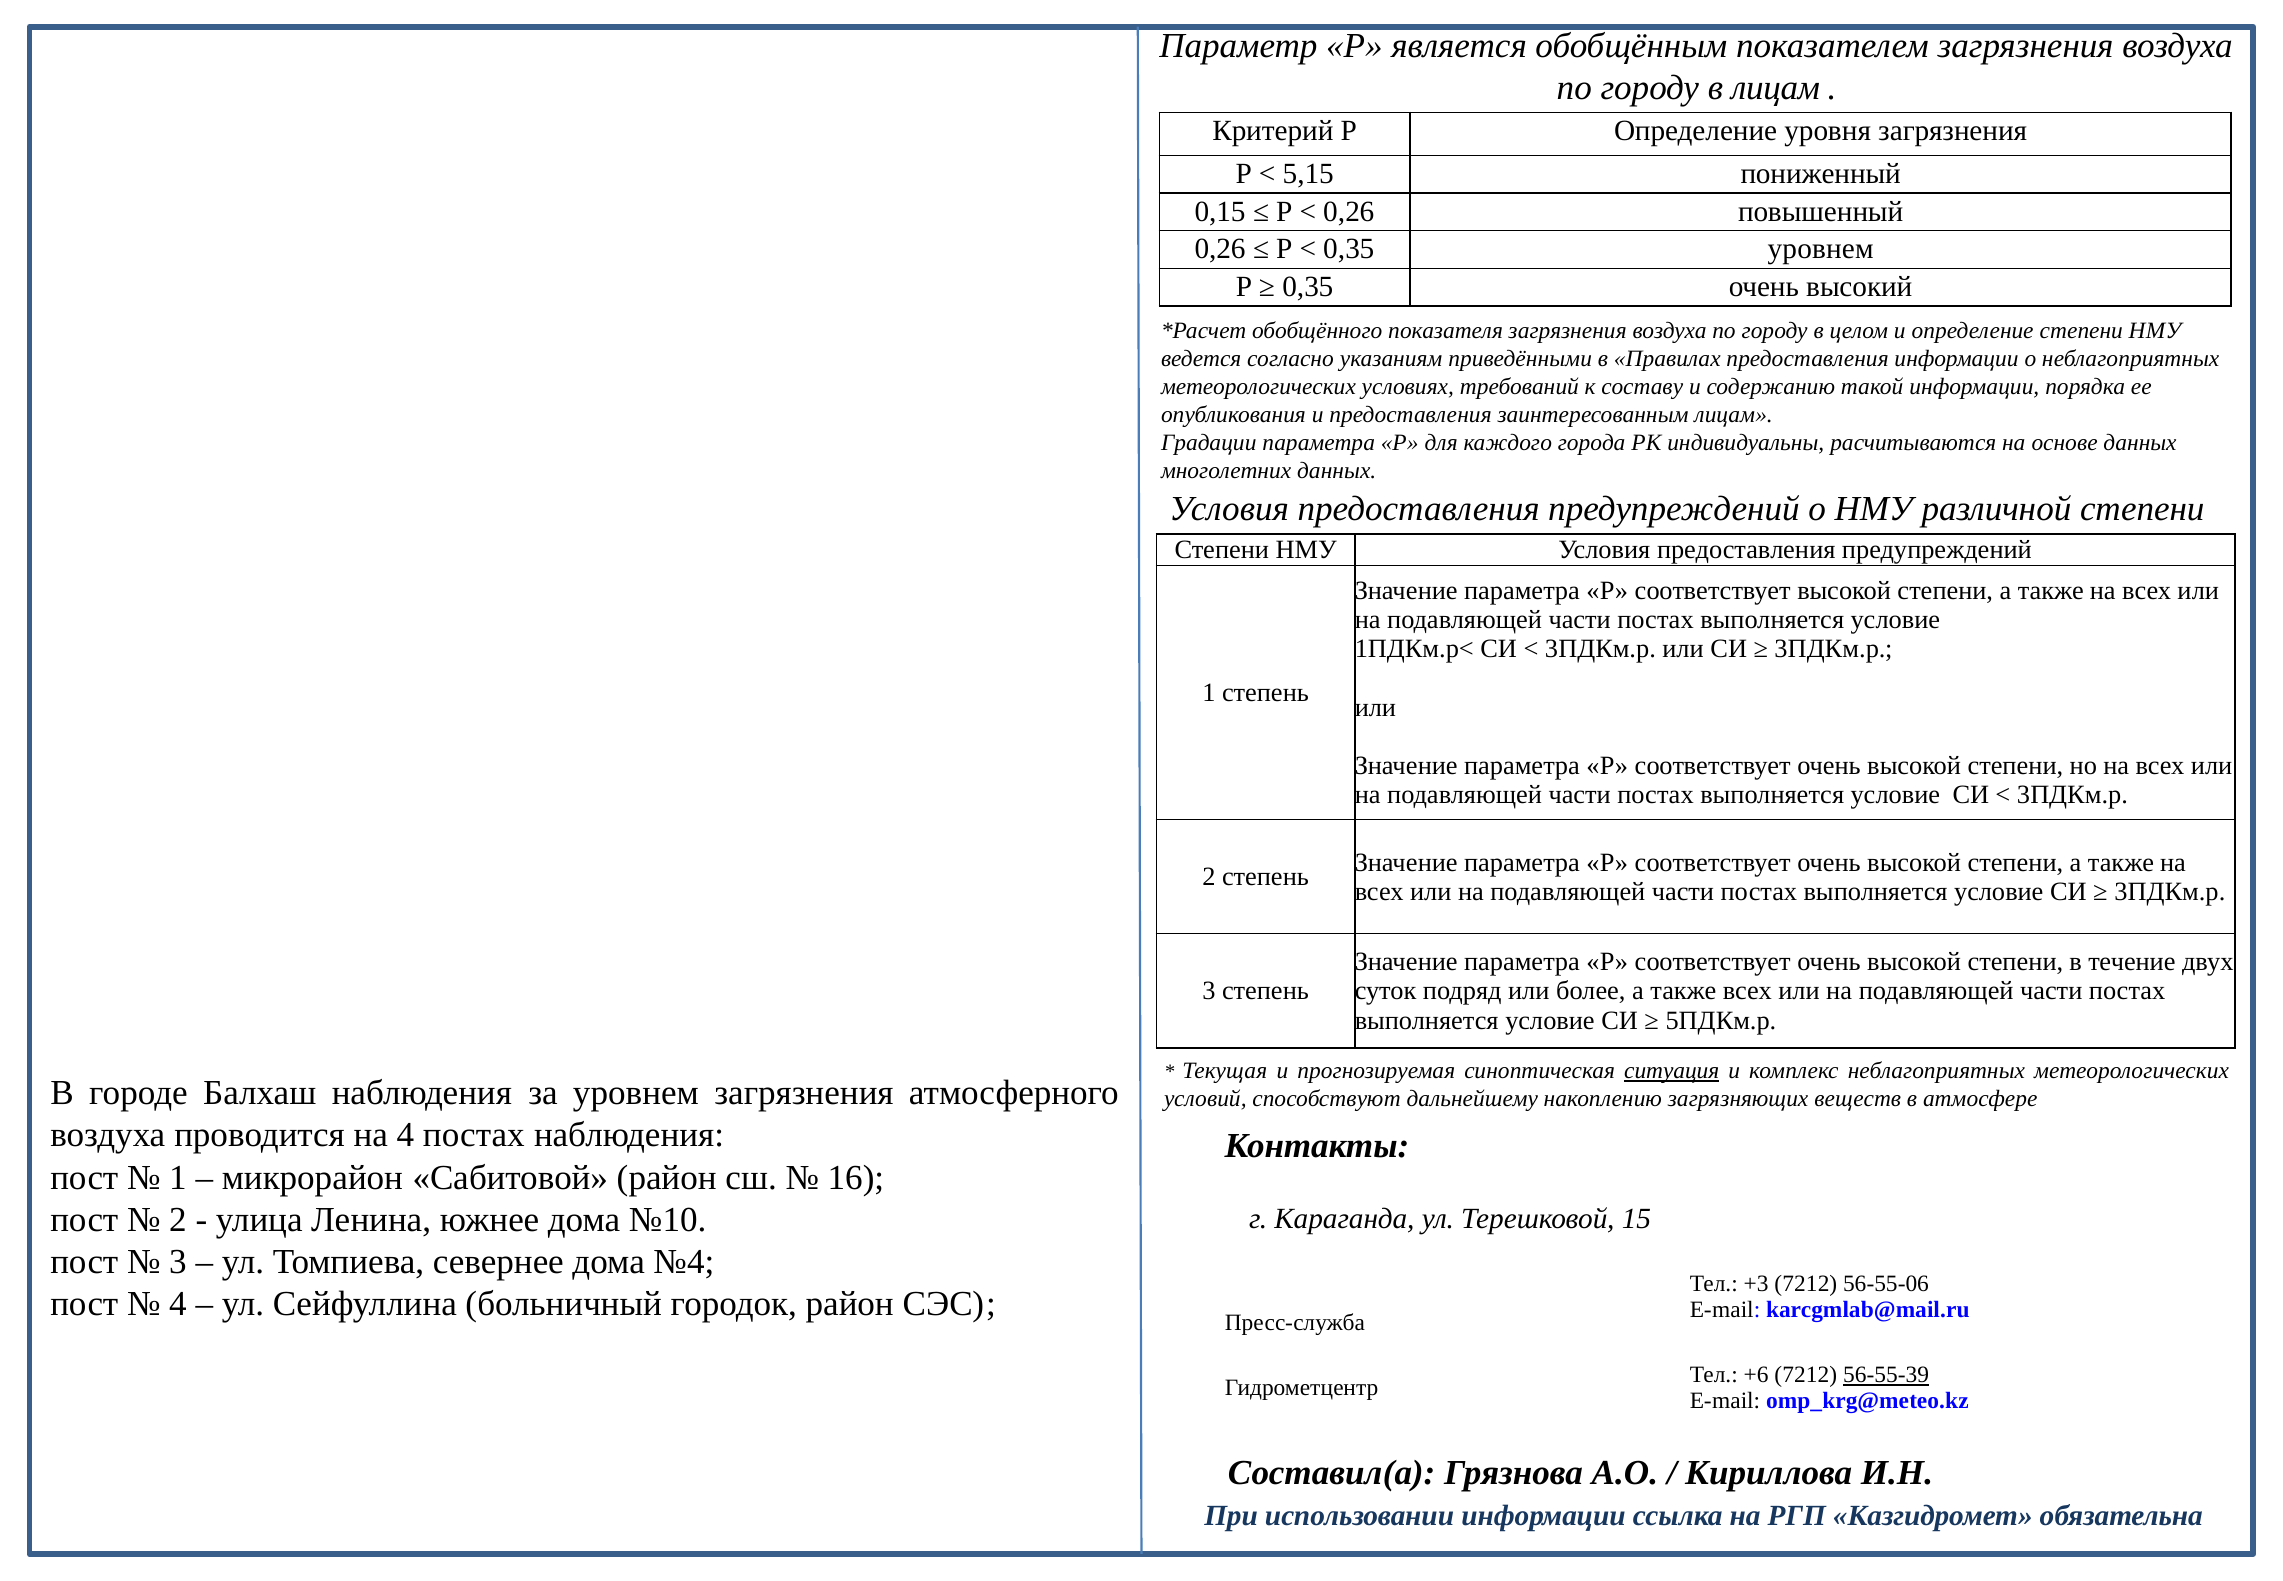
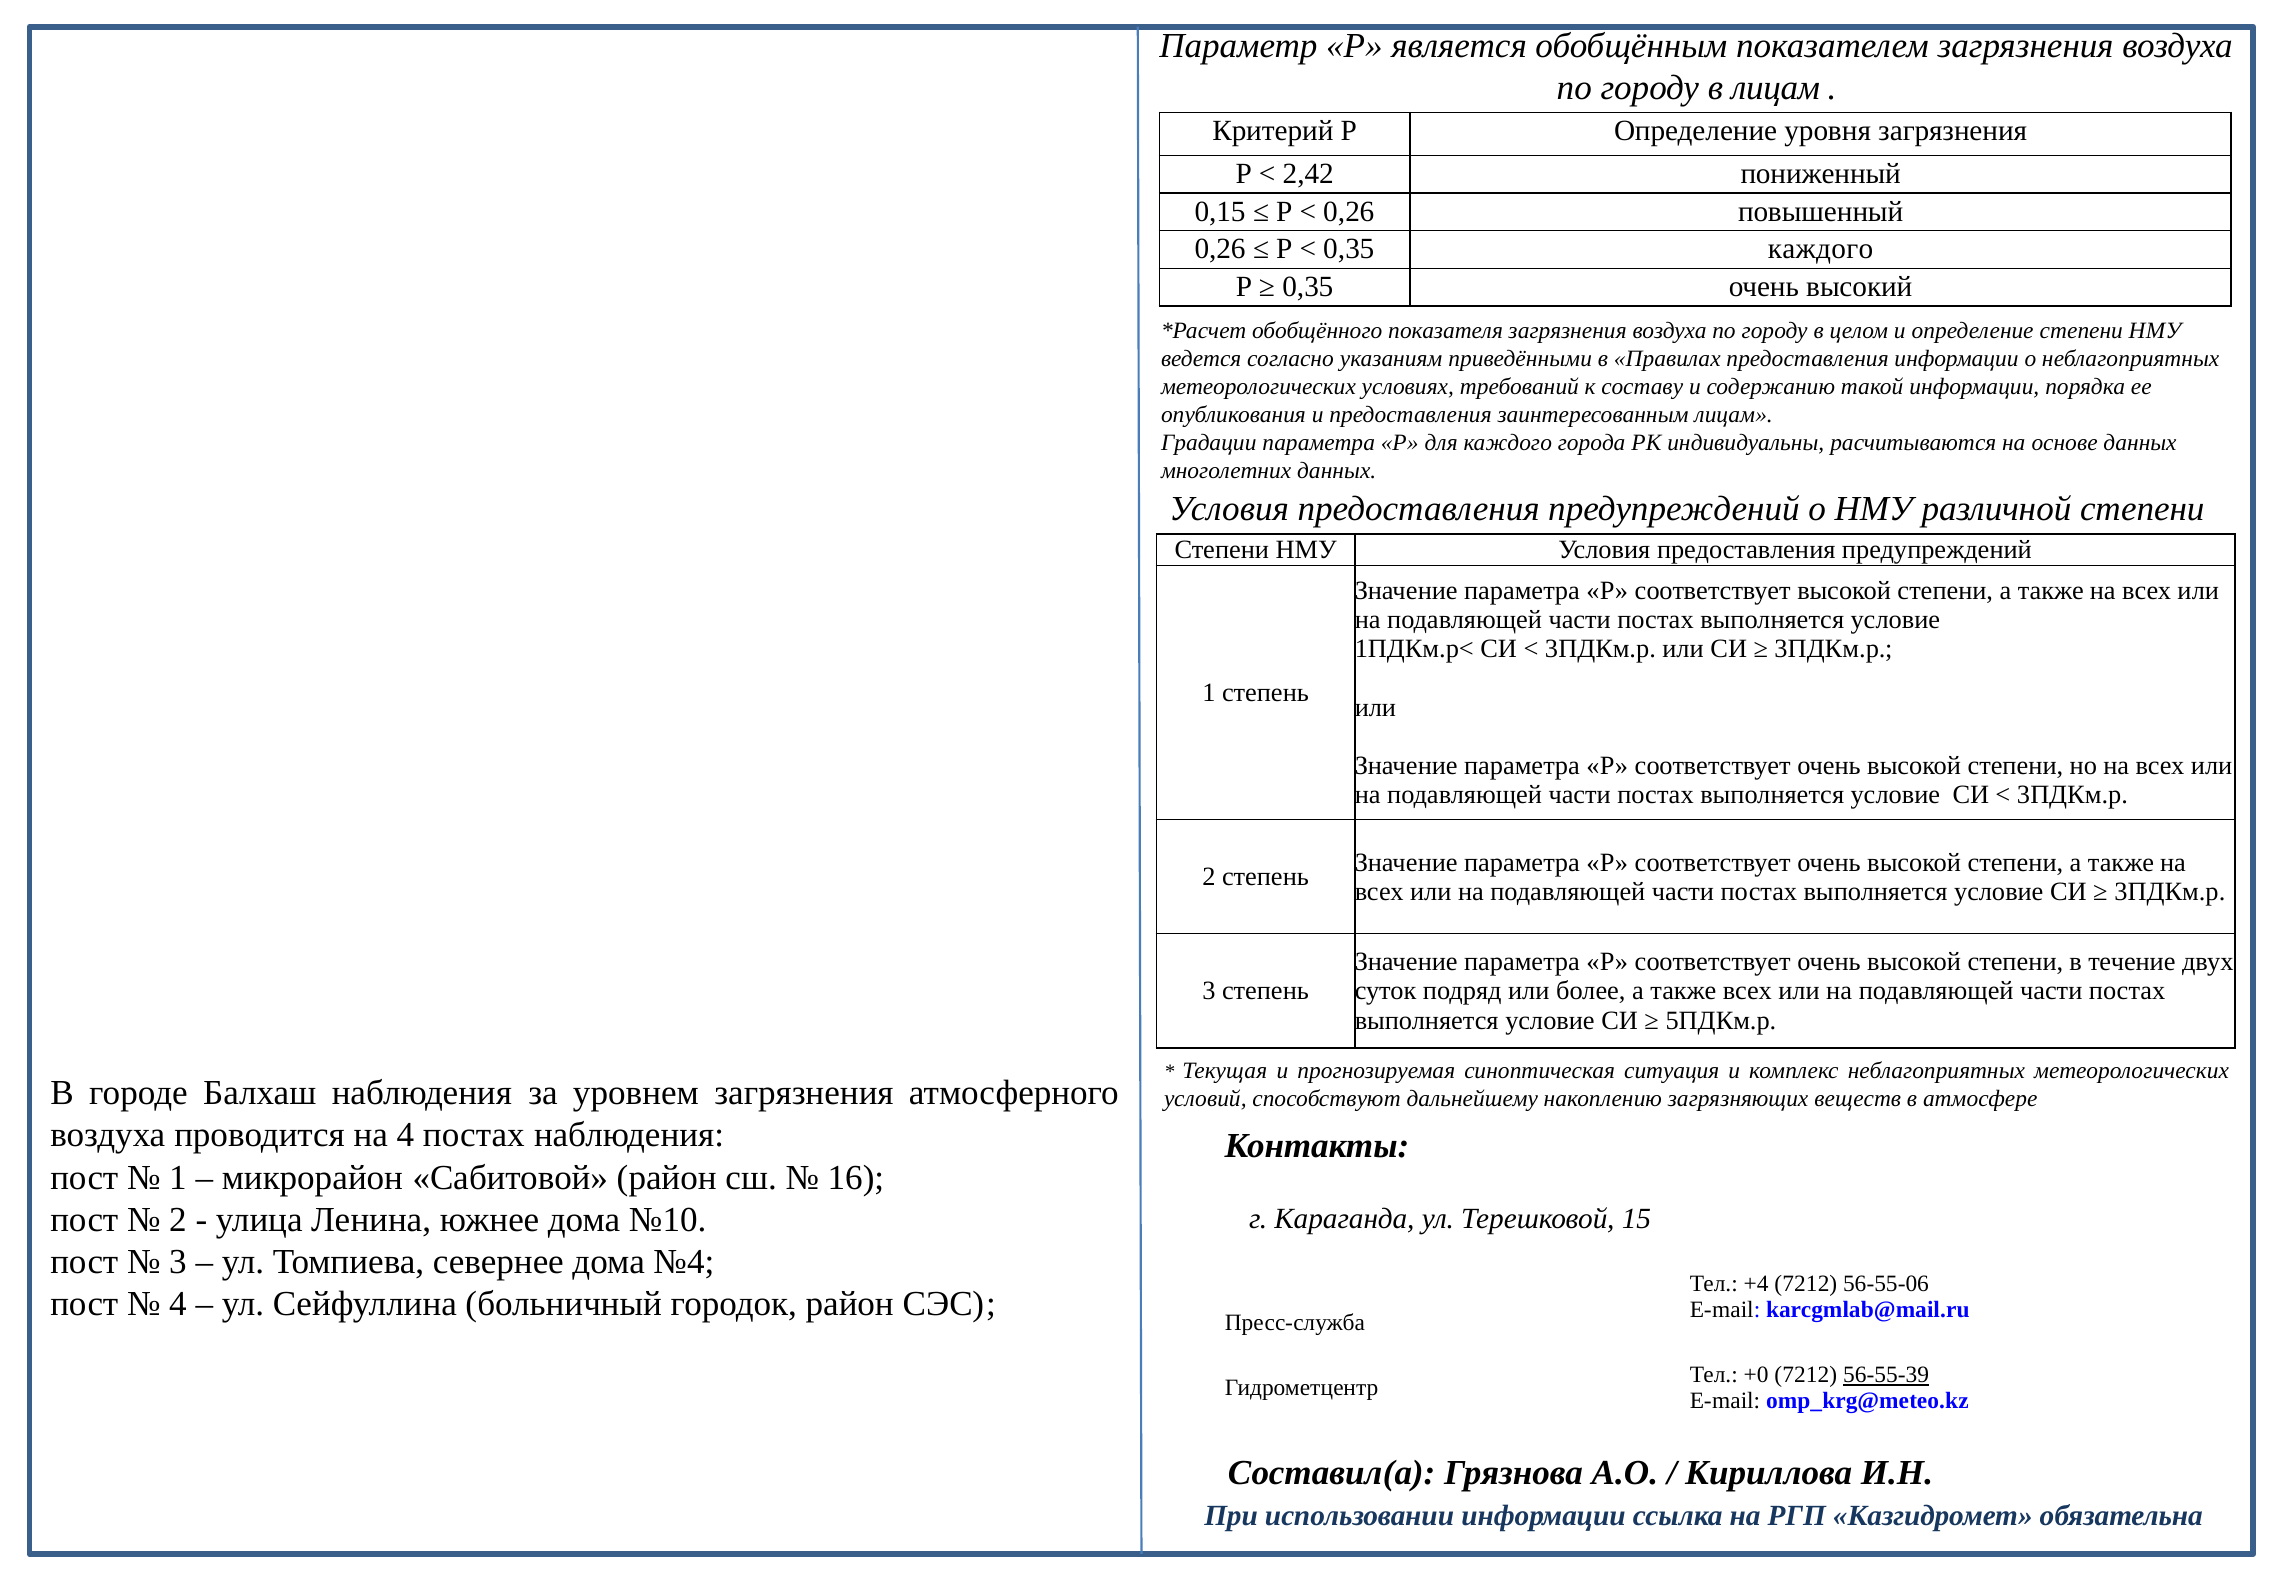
5,15: 5,15 -> 2,42 (1308, 174)
0,35 уровнем: уровнем -> каждого (1821, 249)
ситуация underline: present -> none (1672, 1071)
+3: +3 -> +4 (1756, 1283)
+6: +6 -> +0 (1756, 1375)
